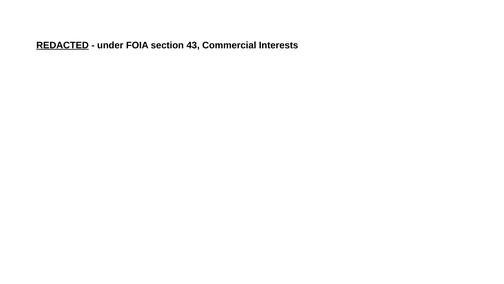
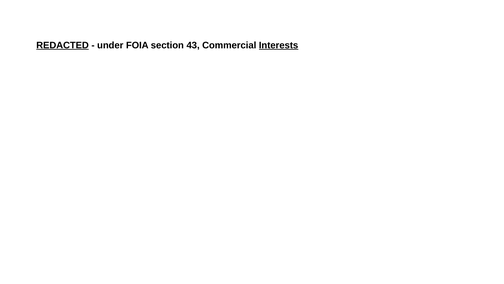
Interests underline: none -> present (279, 45)
